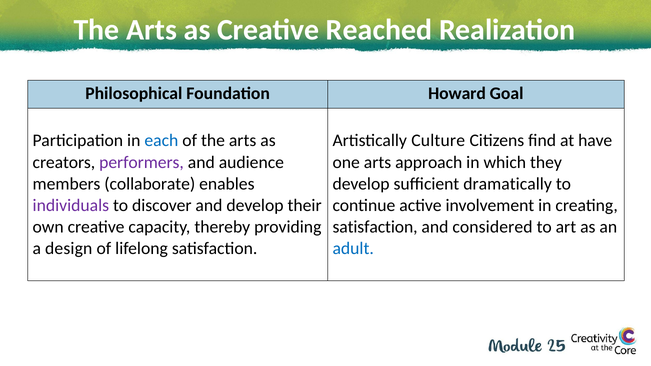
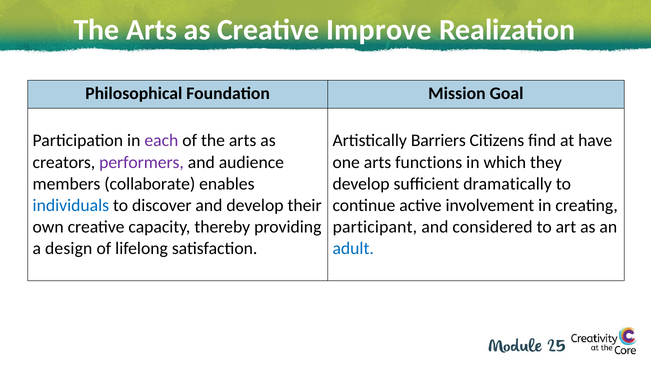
Reached: Reached -> Improve (379, 30)
Howard: Howard -> Mission (457, 94)
each colour: blue -> purple (161, 141)
Culture: Culture -> Barriers (438, 141)
approach: approach -> functions (429, 162)
individuals colour: purple -> blue (71, 205)
satisfaction: satisfaction -> participant (375, 227)
